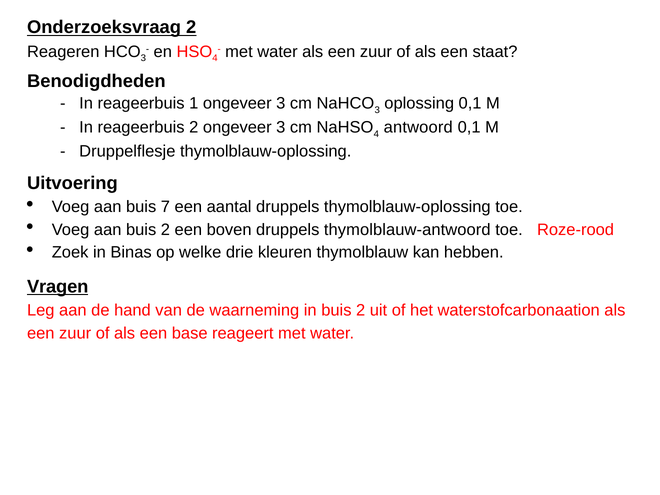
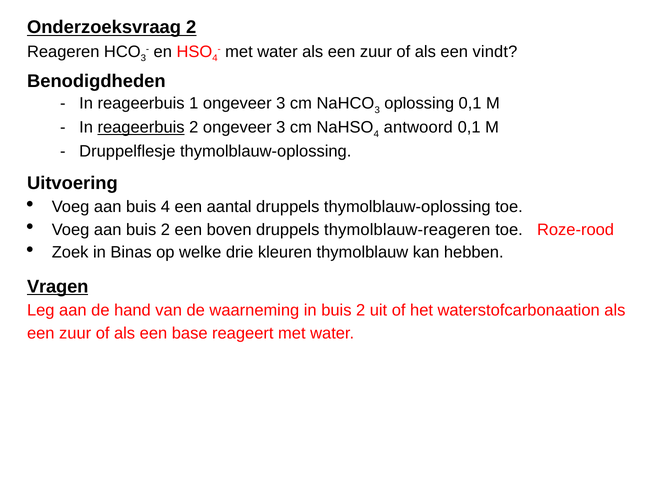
staat: staat -> vindt (495, 52)
reageerbuis underline: none -> present (141, 128)
buis 7: 7 -> 4 (165, 207)
thymolblauw-antwoord: thymolblauw-antwoord -> thymolblauw-reageren (407, 230)
